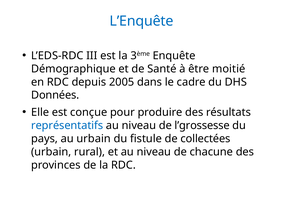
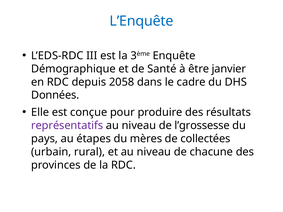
moitié: moitié -> janvier (229, 69)
2005: 2005 -> 2058 (122, 82)
représentatifs colour: blue -> purple (67, 126)
au urbain: urbain -> étapes (94, 139)
fistule: fistule -> mères (146, 139)
